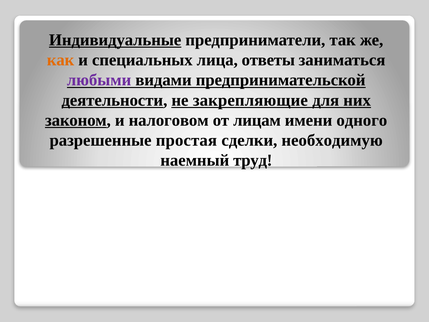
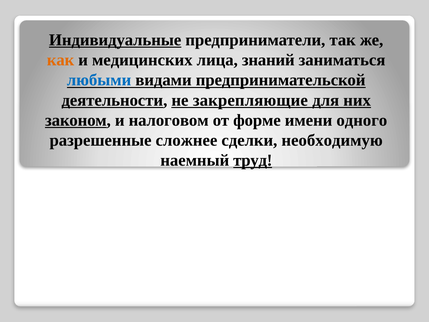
специальных: специальных -> медицинских (142, 60)
ответы: ответы -> знаний (268, 60)
любыми colour: purple -> blue (99, 80)
лицам: лицам -> форме (257, 120)
простая: простая -> сложнее (186, 140)
труд underline: none -> present (253, 160)
